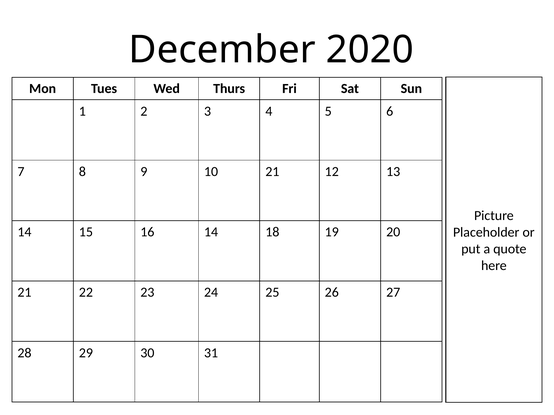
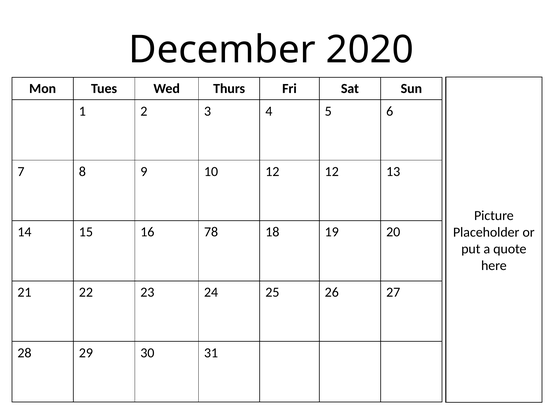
10 21: 21 -> 12 (272, 172)
16 14: 14 -> 78 (211, 232)
